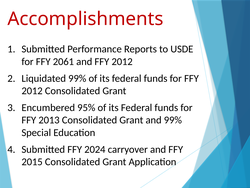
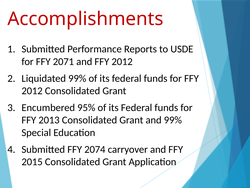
2061: 2061 -> 2071 (63, 61)
2024: 2024 -> 2074 (95, 149)
